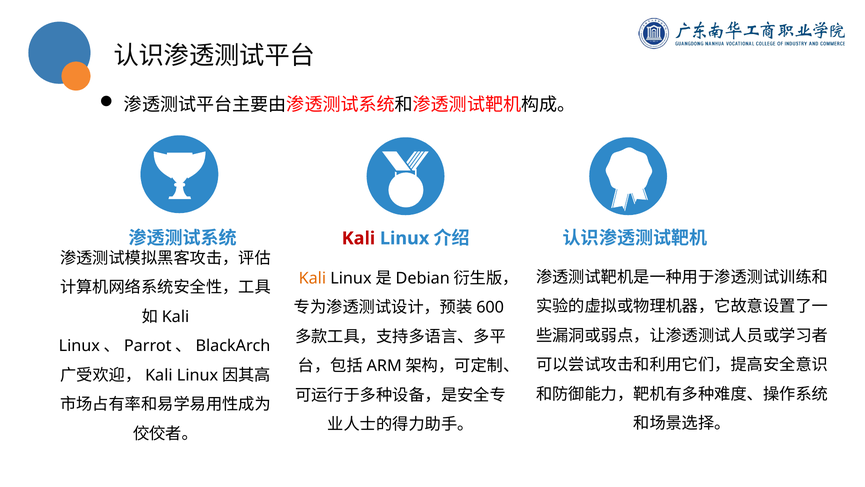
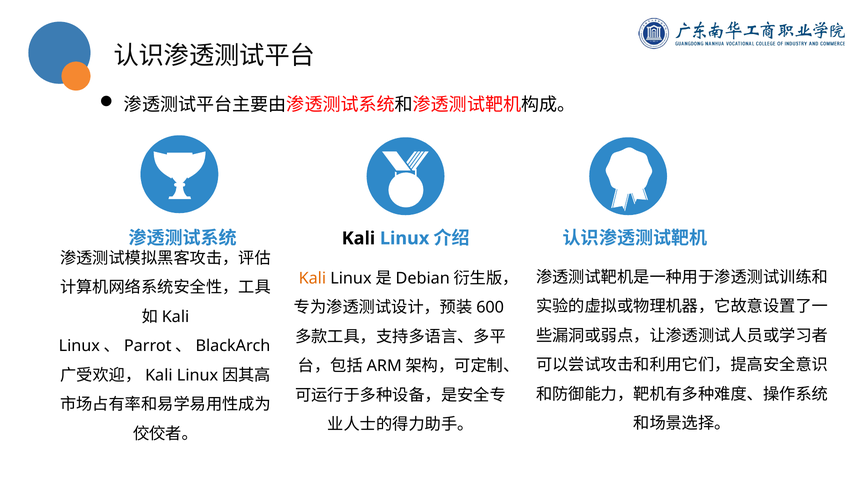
Kali colour: red -> black (358, 238)
